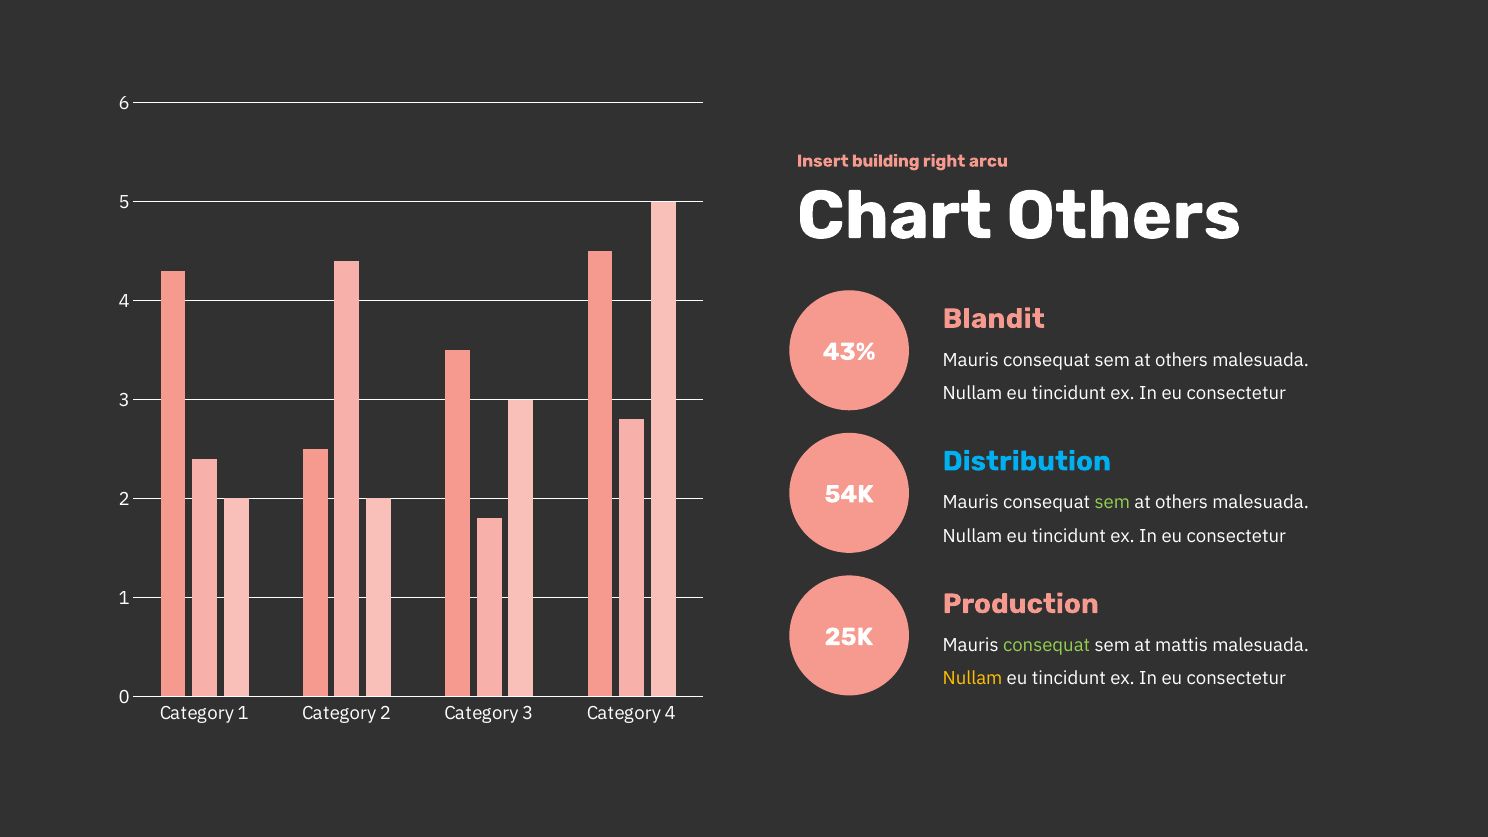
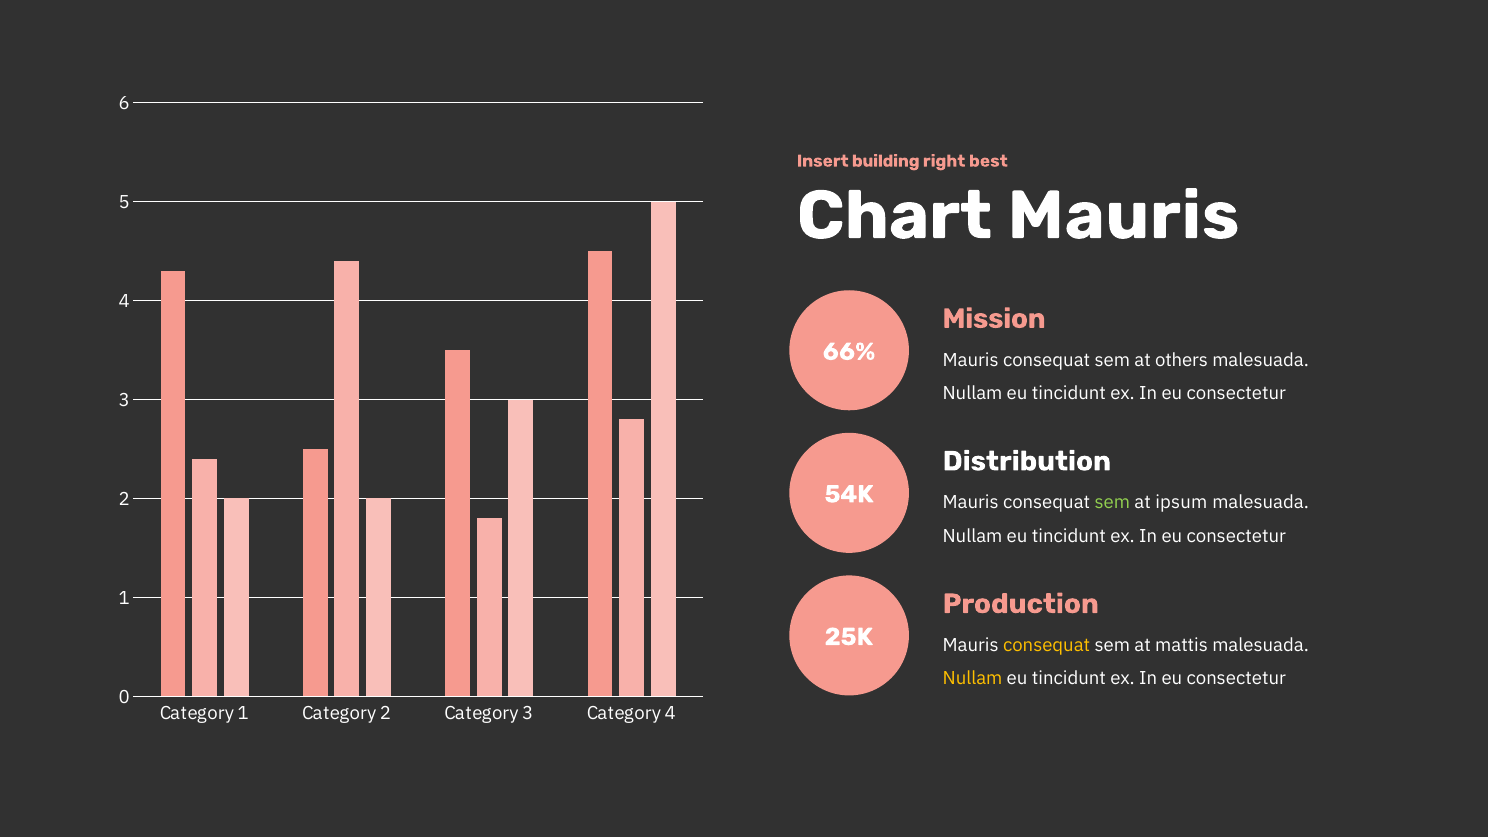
arcu: arcu -> best (988, 161)
Chart Others: Others -> Mauris (1123, 216)
Blandit: Blandit -> Mission (994, 319)
43%: 43% -> 66% (849, 352)
Distribution colour: light blue -> white (1027, 461)
others: others -> ipsum (1181, 503)
consequat colour: light green -> yellow (1047, 645)
